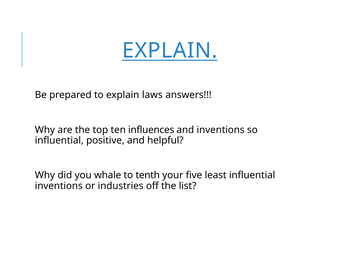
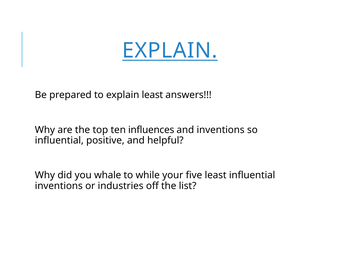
explain laws: laws -> least (152, 95)
tenth: tenth -> while (148, 175)
